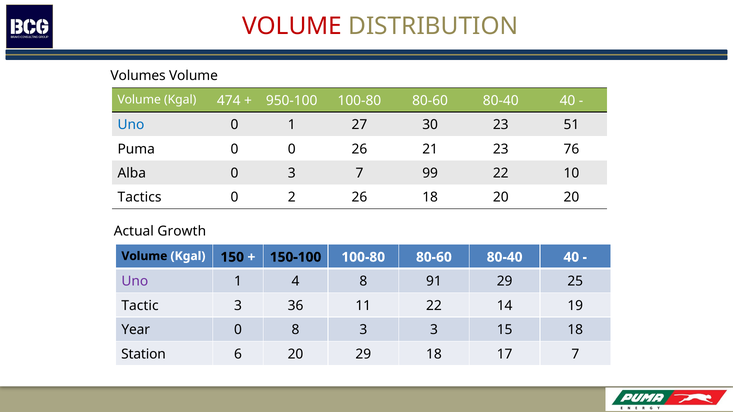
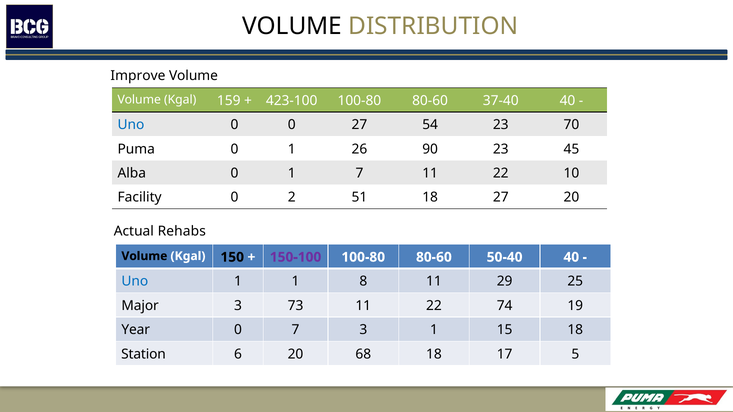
VOLUME colour: red -> black (292, 26)
Volumes: Volumes -> Improve (138, 76)
474: 474 -> 159 (229, 101)
950-100: 950-100 -> 423-100 (292, 101)
80-40: 80-40 -> 37-40 (501, 101)
0 1: 1 -> 0 (292, 125)
30: 30 -> 54 (430, 125)
51: 51 -> 70 (571, 125)
Puma 0 0: 0 -> 1 (292, 149)
21: 21 -> 90 (430, 149)
76: 76 -> 45 (571, 149)
Alba 0 3: 3 -> 1 (292, 173)
7 99: 99 -> 11 (430, 173)
Tactics: Tactics -> Facility (140, 198)
2 26: 26 -> 51 (359, 198)
18 20: 20 -> 27 (501, 198)
Growth: Growth -> Rehabs (182, 231)
150-100 colour: black -> purple (296, 257)
80-40: 80-40 -> 50-40 (505, 257)
Uno colour: purple -> blue (135, 282)
1 4: 4 -> 1 (296, 282)
8 91: 91 -> 11 (434, 282)
Tactic: Tactic -> Major (140, 306)
36: 36 -> 73 (296, 306)
14: 14 -> 74 (505, 306)
0 8: 8 -> 7 (296, 330)
3 3: 3 -> 1 (434, 330)
20 29: 29 -> 68 (363, 354)
17 7: 7 -> 5 (575, 354)
